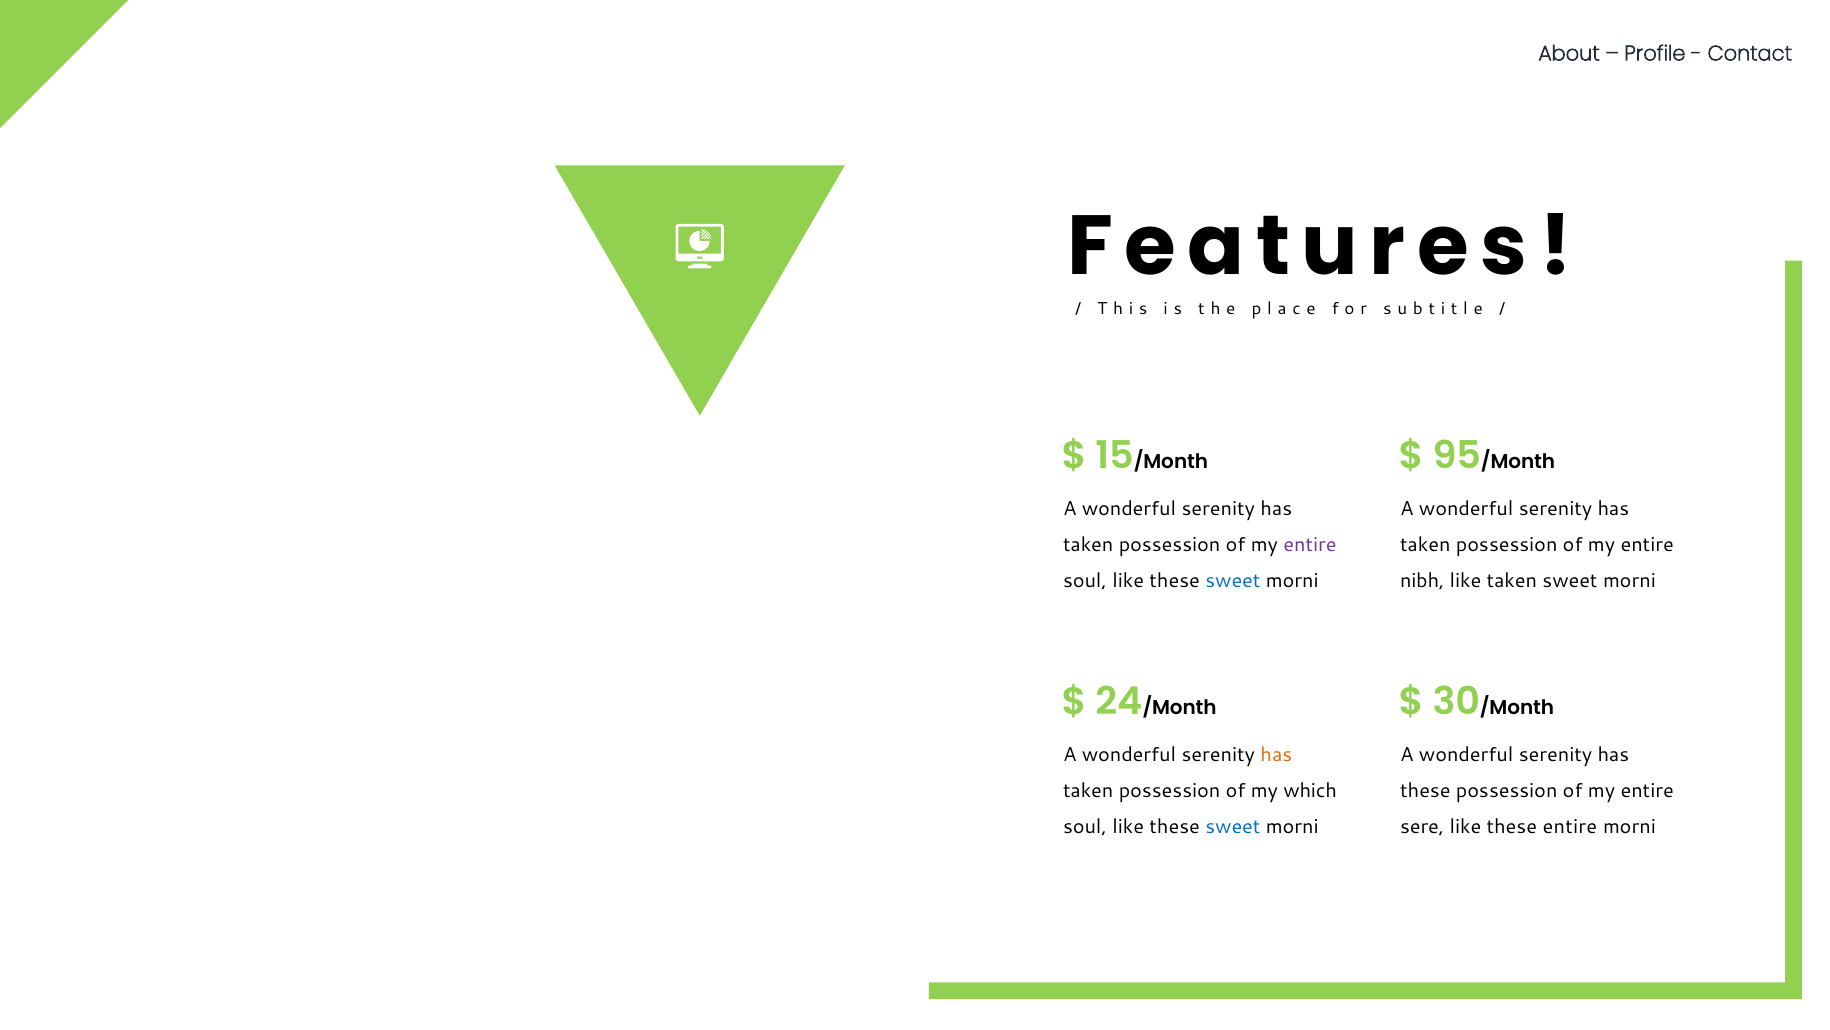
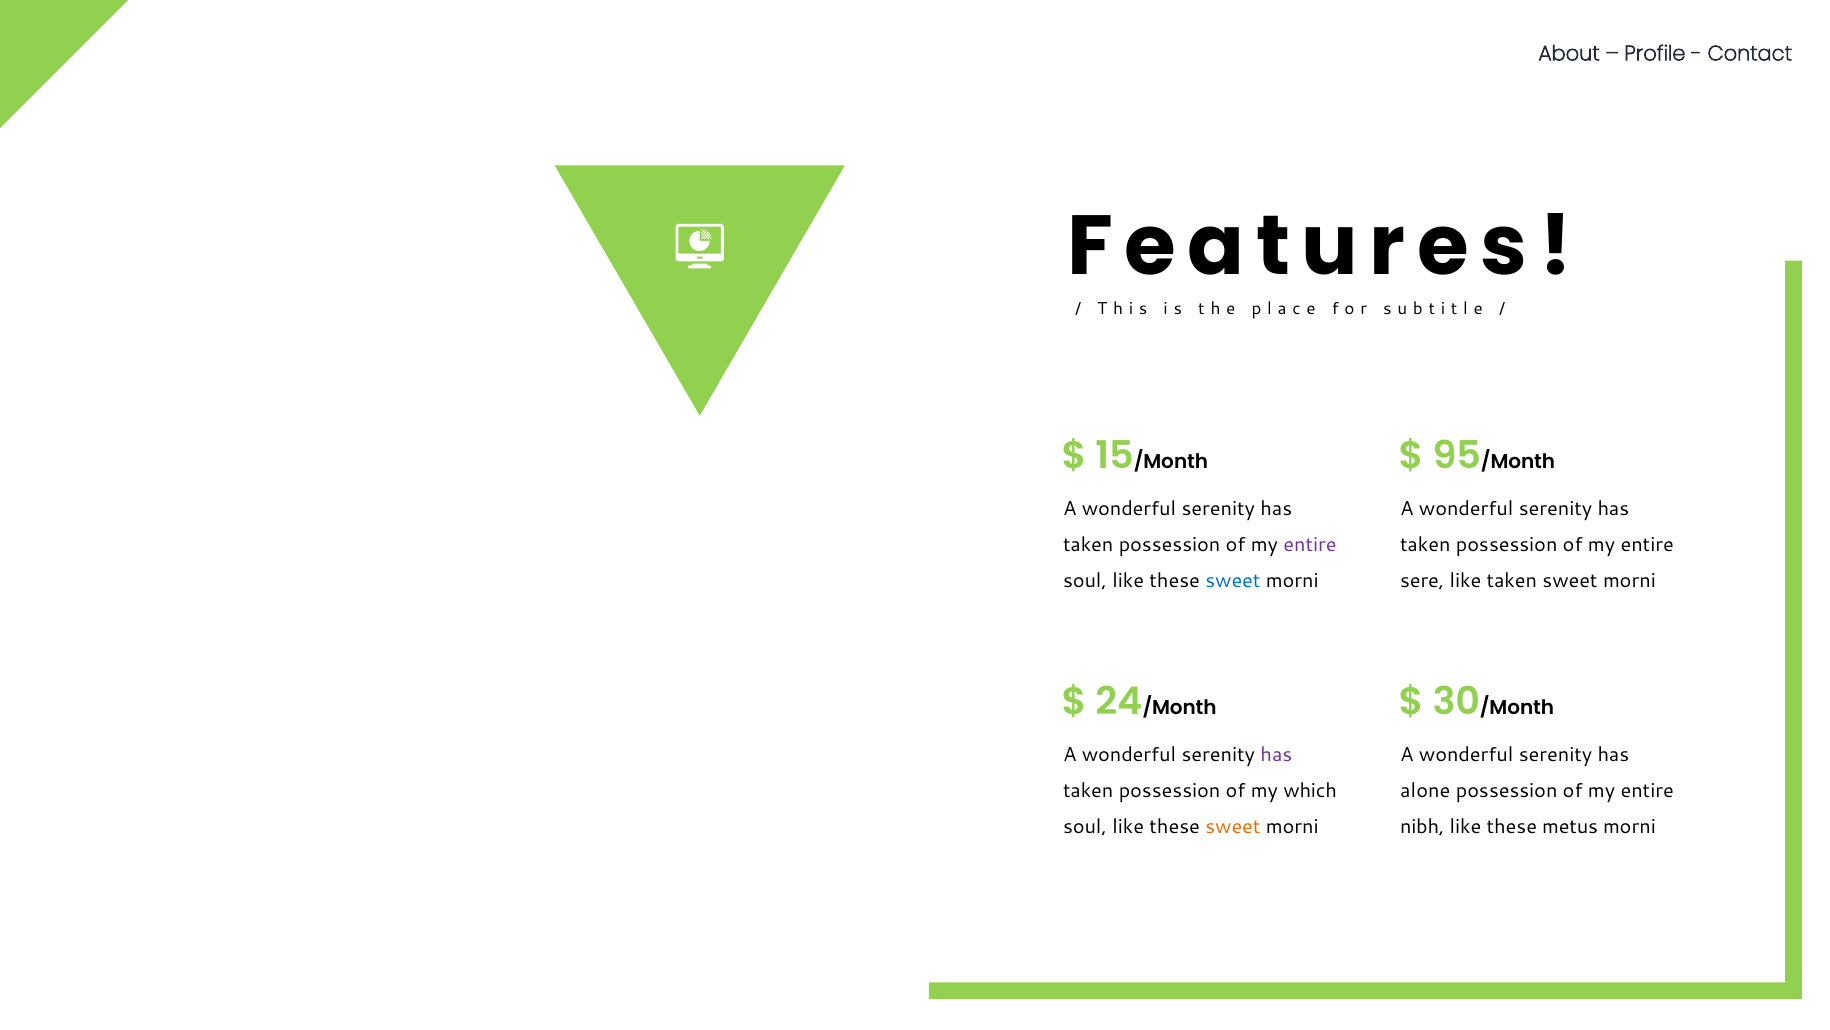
nibh: nibh -> sere (1422, 581)
has colour: orange -> purple (1276, 754)
these: these -> alone (1425, 790)
sweet colour: blue -> orange (1233, 826)
sere: sere -> nibh (1422, 826)
these entire: entire -> metus (1570, 826)
